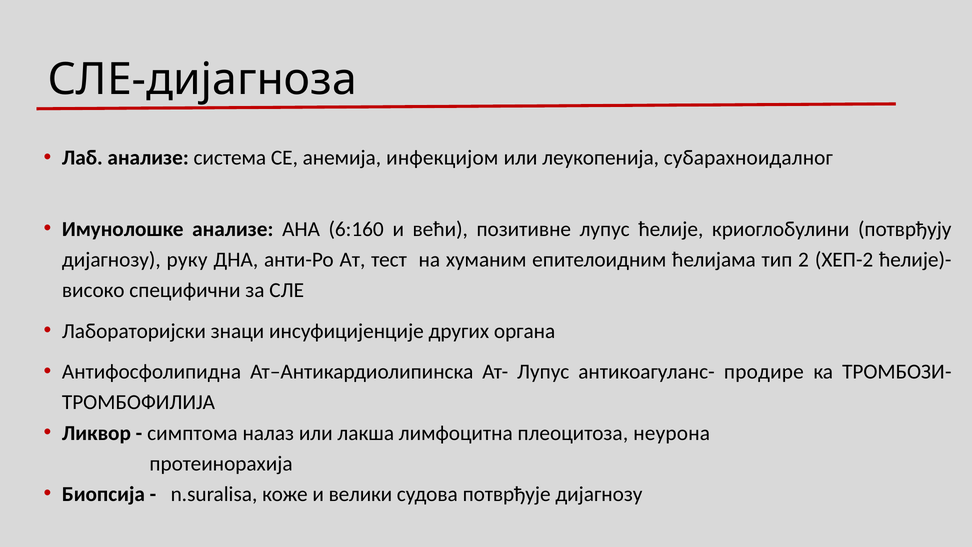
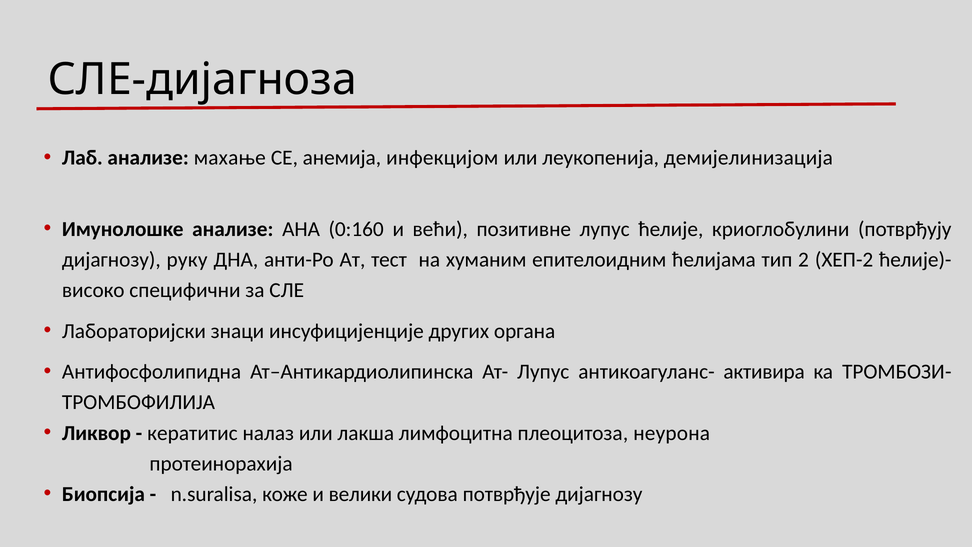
система: система -> махање (230, 158)
субарахноидалног: субарахноидалног -> демијелинизација (748, 158)
6:160: 6:160 -> 0:160 (356, 229)
продире: продире -> активира (764, 372)
симптома: симптома -> кератитис (192, 433)
